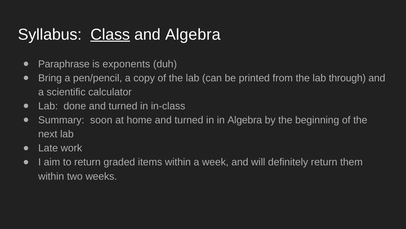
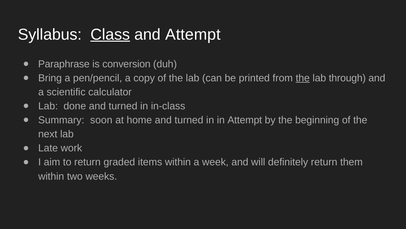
and Algebra: Algebra -> Attempt (193, 34)
exponents: exponents -> conversion (126, 64)
the underline: none -> present (303, 78)
in Algebra: Algebra -> Attempt (245, 120)
